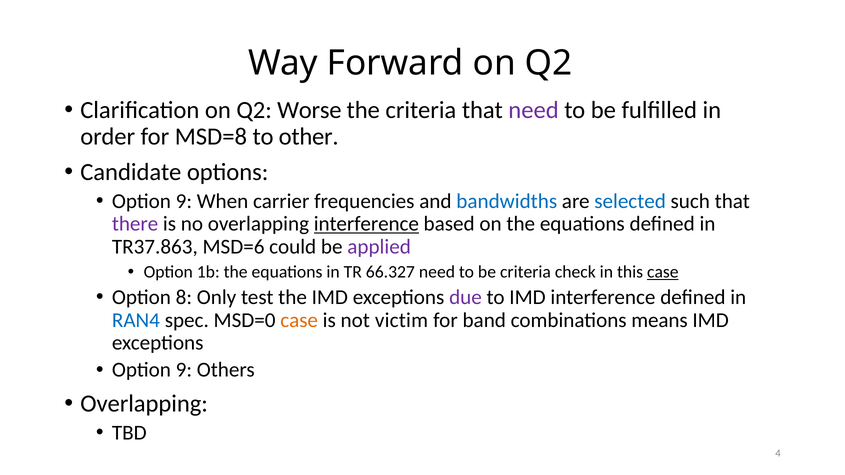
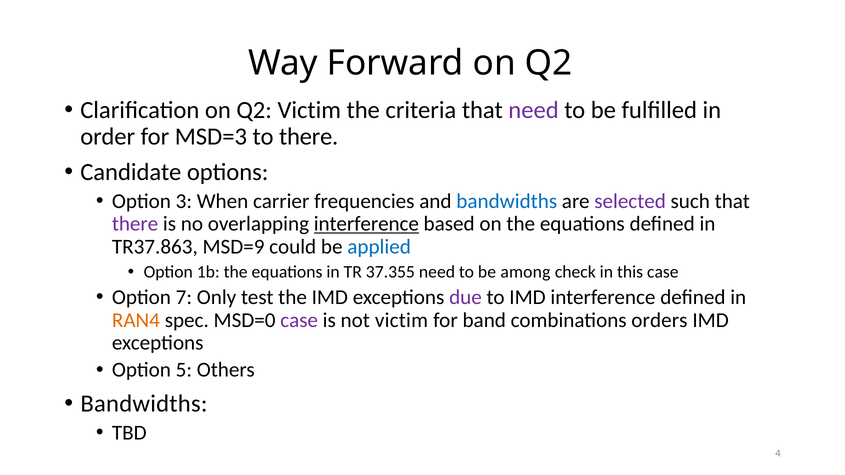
Q2 Worse: Worse -> Victim (309, 110)
MSD=8: MSD=8 -> MSD=3 (211, 137)
to other: other -> there (309, 137)
9: 9 -> 3 (184, 201)
selected colour: blue -> purple (630, 201)
MSD=6: MSD=6 -> MSD=9 (234, 247)
applied colour: purple -> blue (379, 247)
66.327: 66.327 -> 37.355 (390, 272)
be criteria: criteria -> among (525, 272)
case underline: present -> none (663, 272)
8: 8 -> 7 (184, 297)
RAN4 colour: blue -> orange (136, 320)
case colour: orange -> purple (299, 320)
means: means -> orders (659, 320)
9: 9 -> 5 (184, 370)
Overlapping: Overlapping -> Bandwidths (144, 404)
